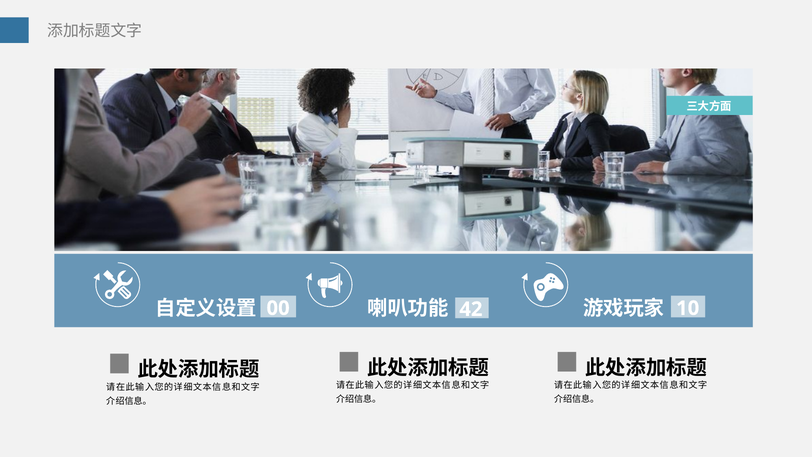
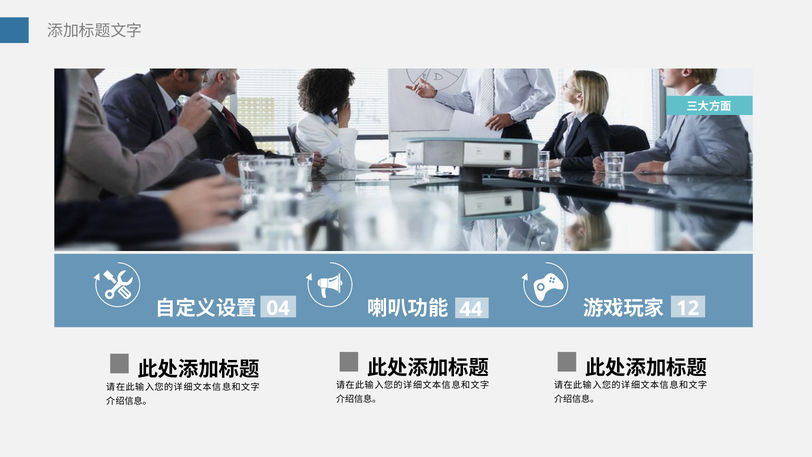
00: 00 -> 04 (278, 308)
42: 42 -> 44 (471, 309)
10: 10 -> 12 (688, 308)
